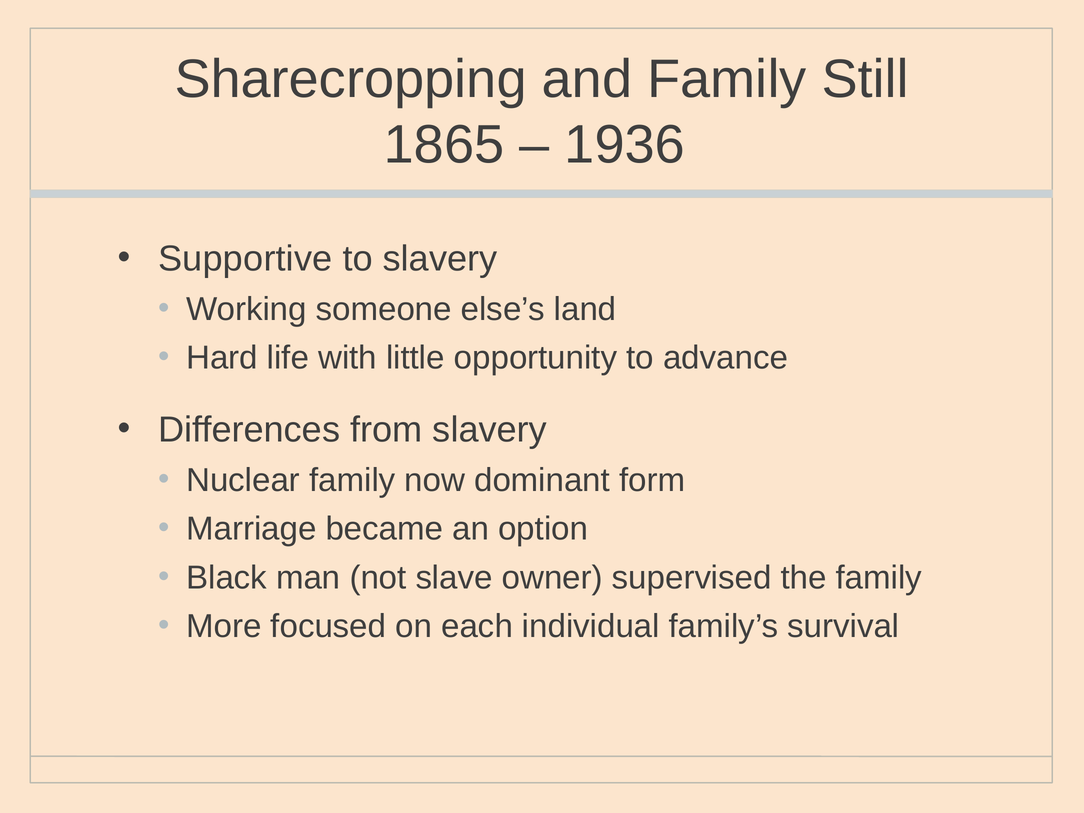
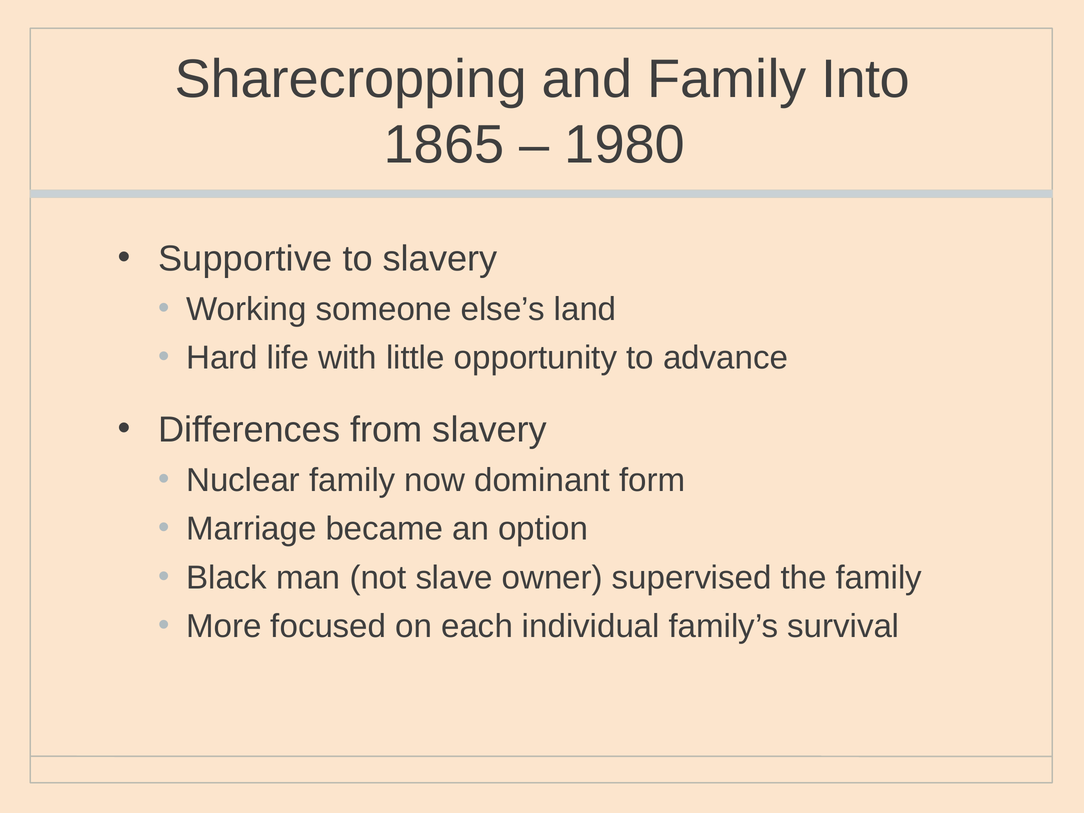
Still: Still -> Into (866, 80)
1936: 1936 -> 1980 (625, 145)
